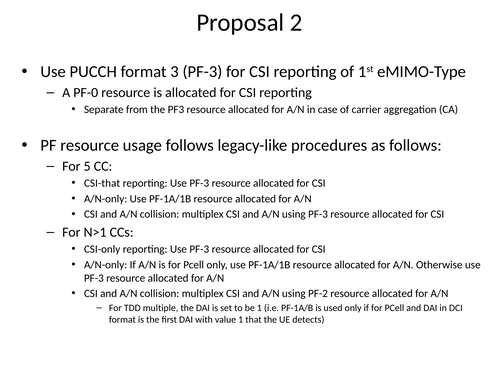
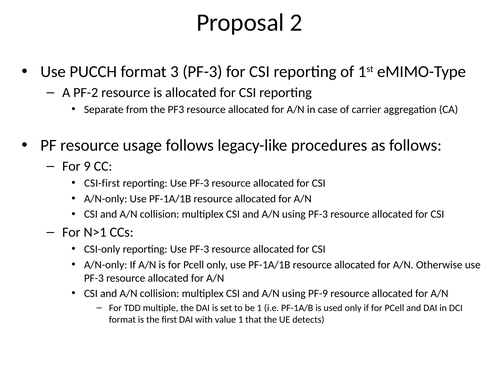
PF-0: PF-0 -> PF-2 (86, 93)
5: 5 -> 9 (87, 166)
CSI-that: CSI-that -> CSI-first (102, 183)
PF-2: PF-2 -> PF-9 (318, 294)
